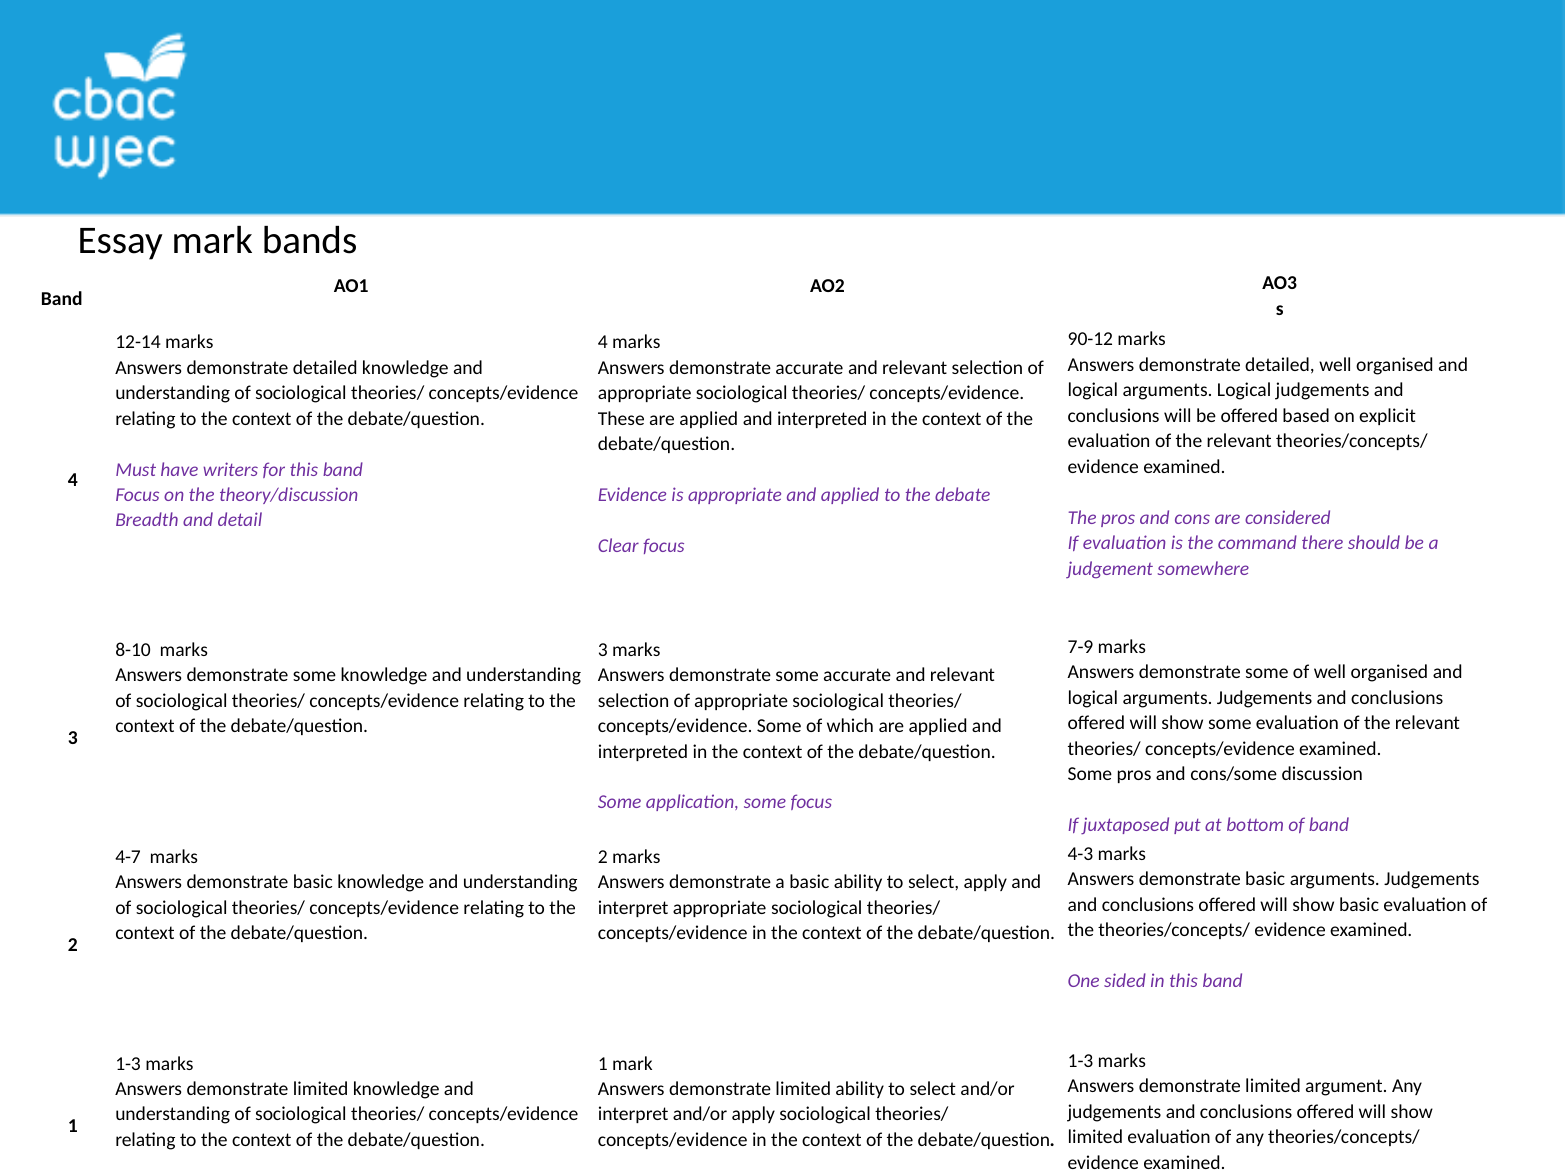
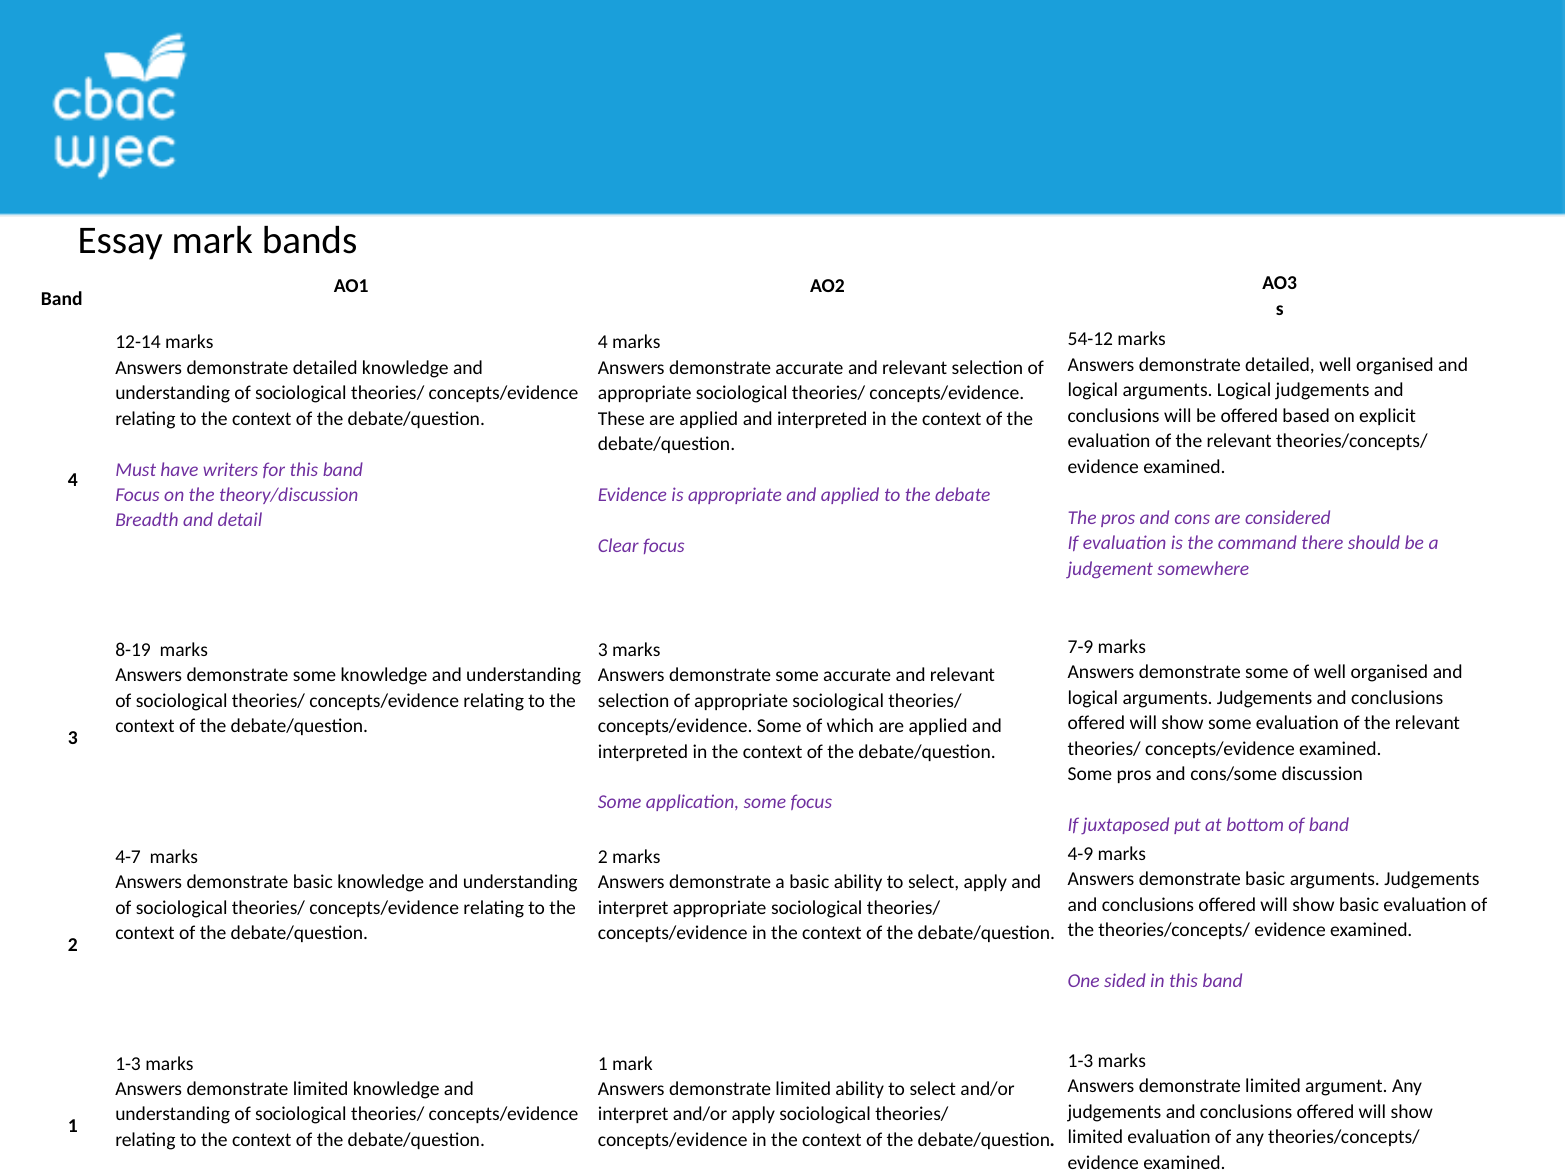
90-12: 90-12 -> 54-12 (1090, 339)
8-10: 8-10 -> 8-19 (133, 650)
4-3: 4-3 -> 4-9 (1080, 854)
